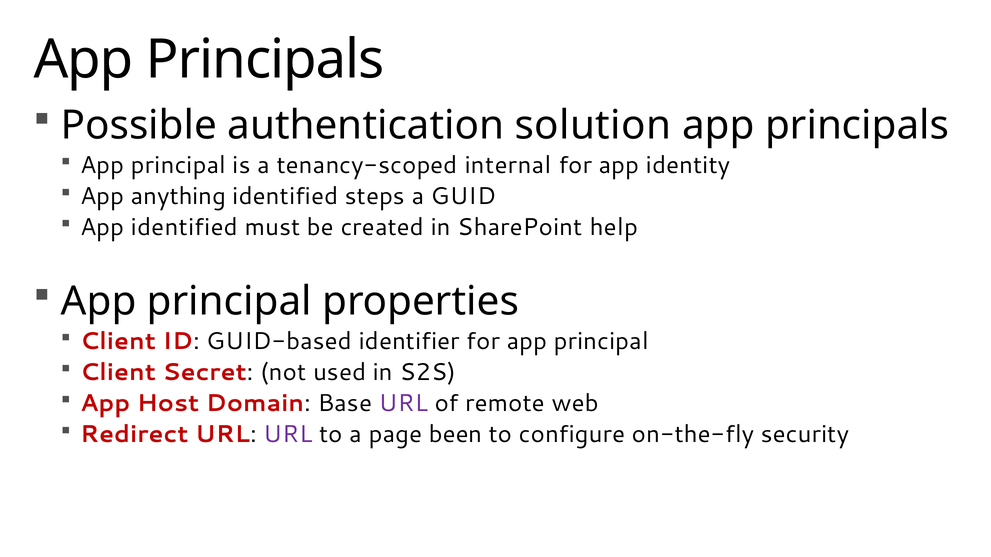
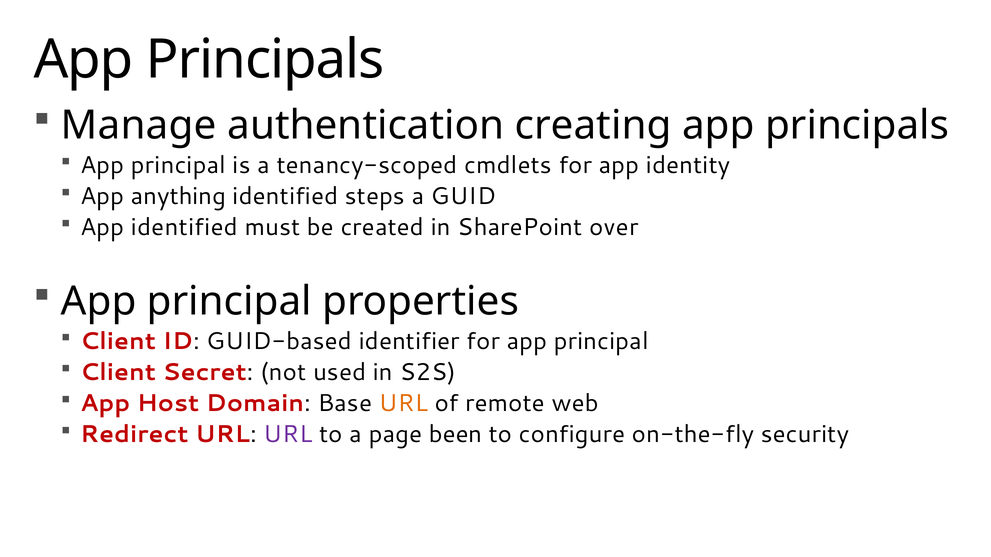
Possible: Possible -> Manage (139, 126)
solution: solution -> creating (593, 126)
internal: internal -> cmdlets (508, 165)
help: help -> over (614, 228)
URL colour: purple -> orange (403, 404)
